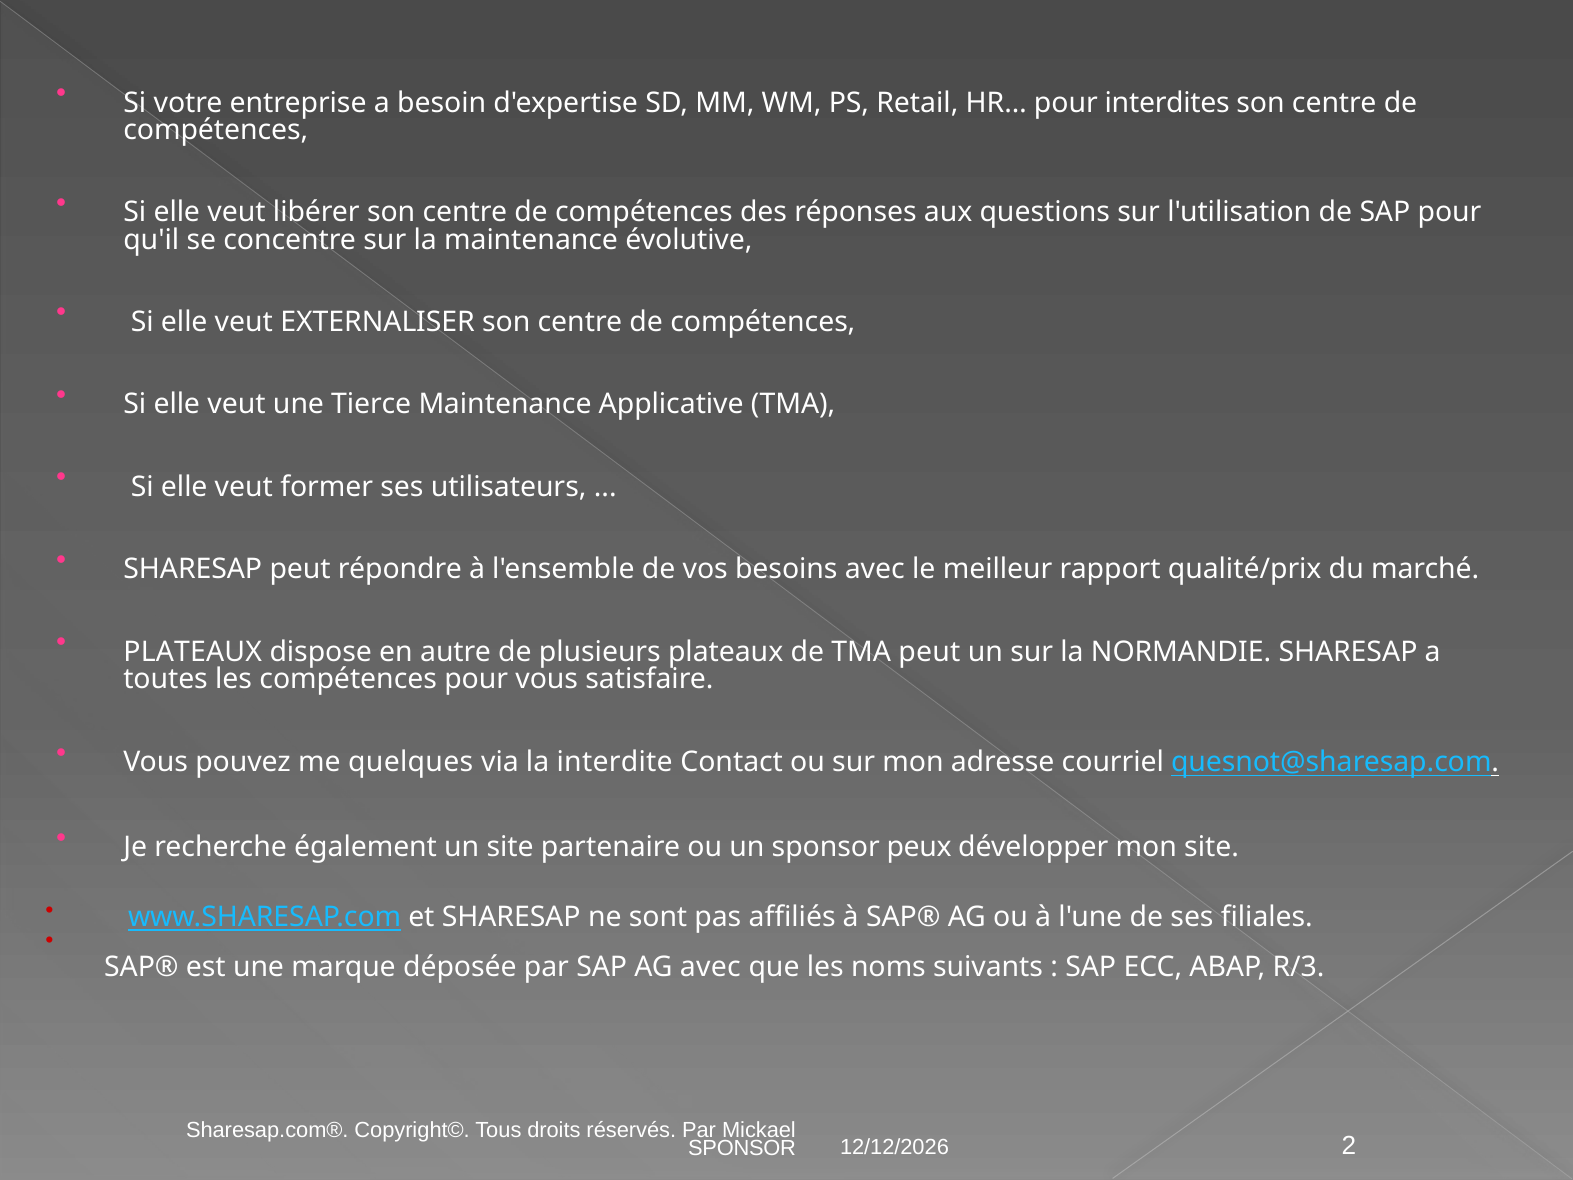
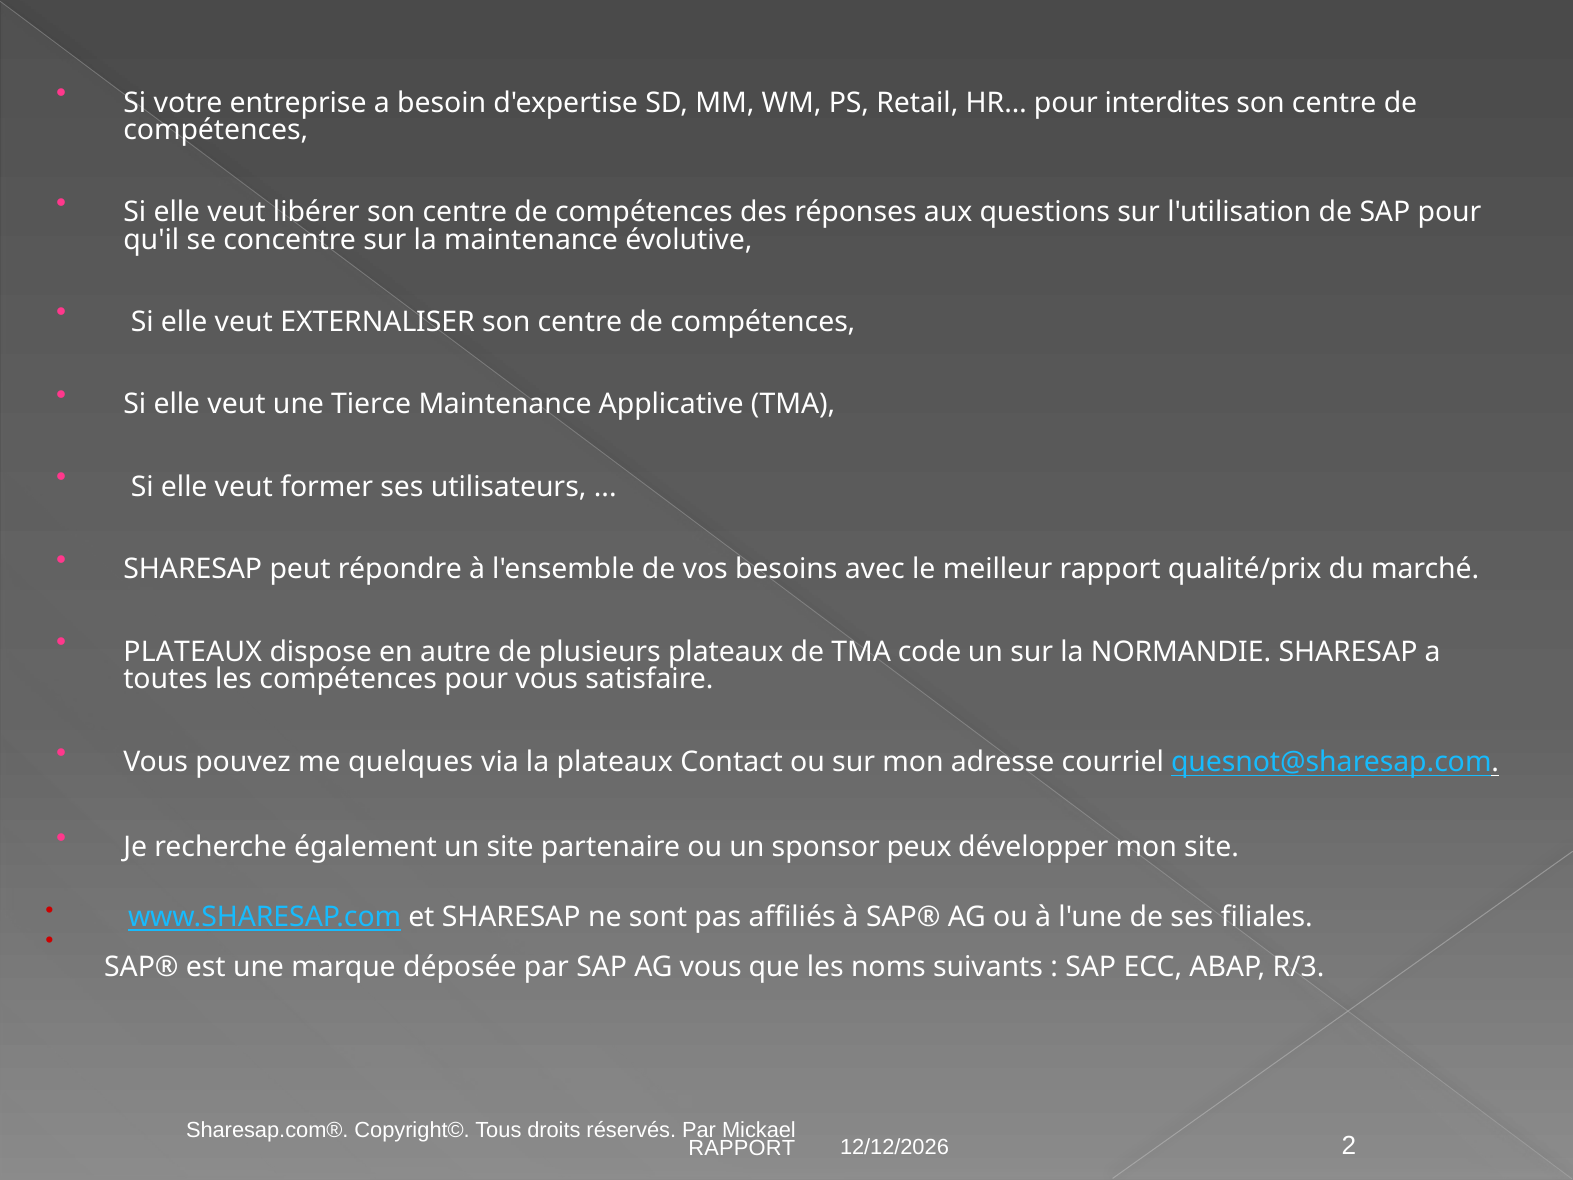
TMA peut: peut -> code (930, 652)
la interdite: interdite -> plateaux (615, 762)
AG avec: avec -> vous (711, 967)
SPONSOR: SPONSOR -> RAPPORT (742, 1148)
